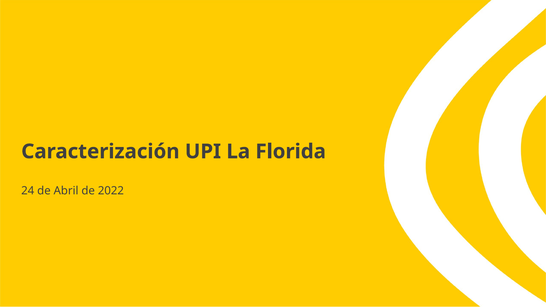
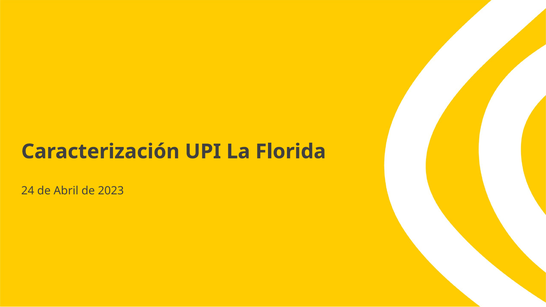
2022: 2022 -> 2023 (111, 191)
